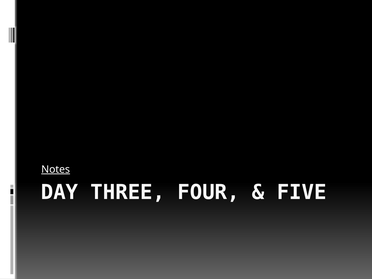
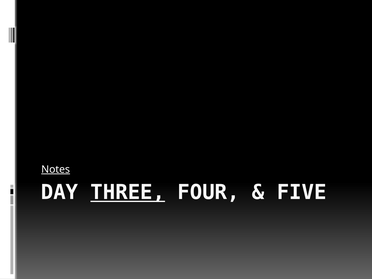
THREE underline: none -> present (128, 192)
